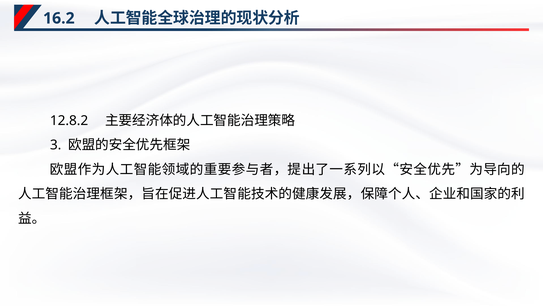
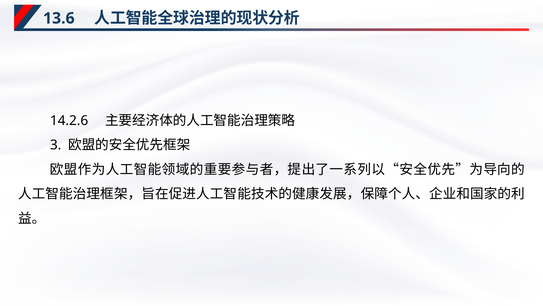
16.2: 16.2 -> 13.6 (59, 18)
12.8.2: 12.8.2 -> 14.2.6 (69, 120)
